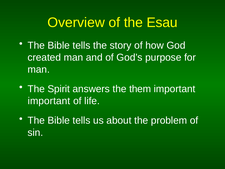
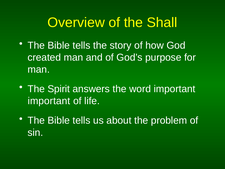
Esau: Esau -> Shall (162, 23)
them: them -> word (140, 89)
